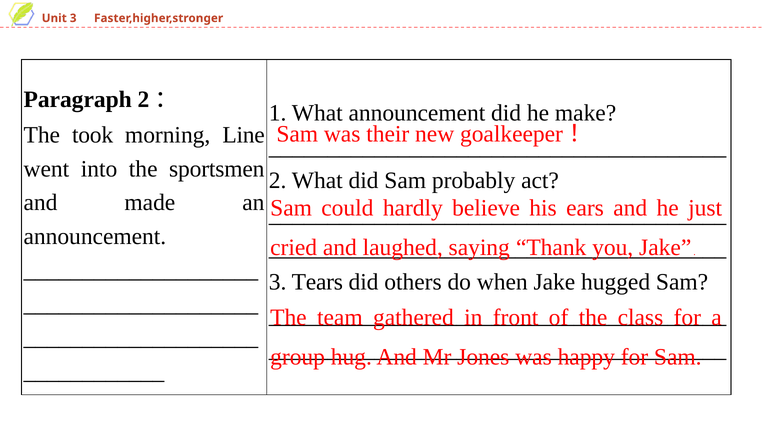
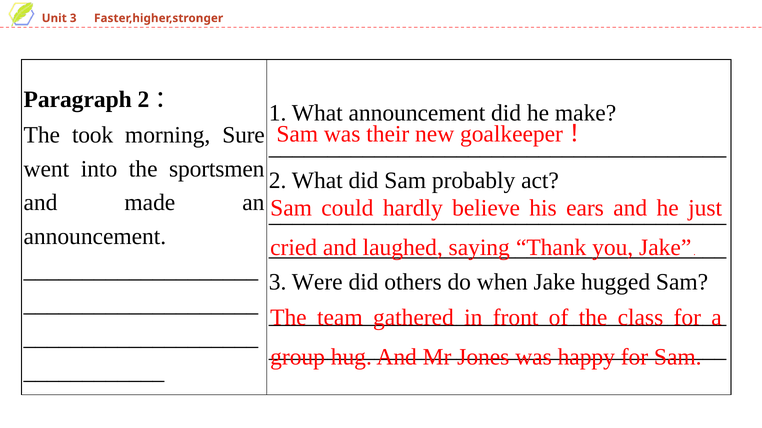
Line: Line -> Sure (244, 135)
Tears: Tears -> Were (317, 282)
